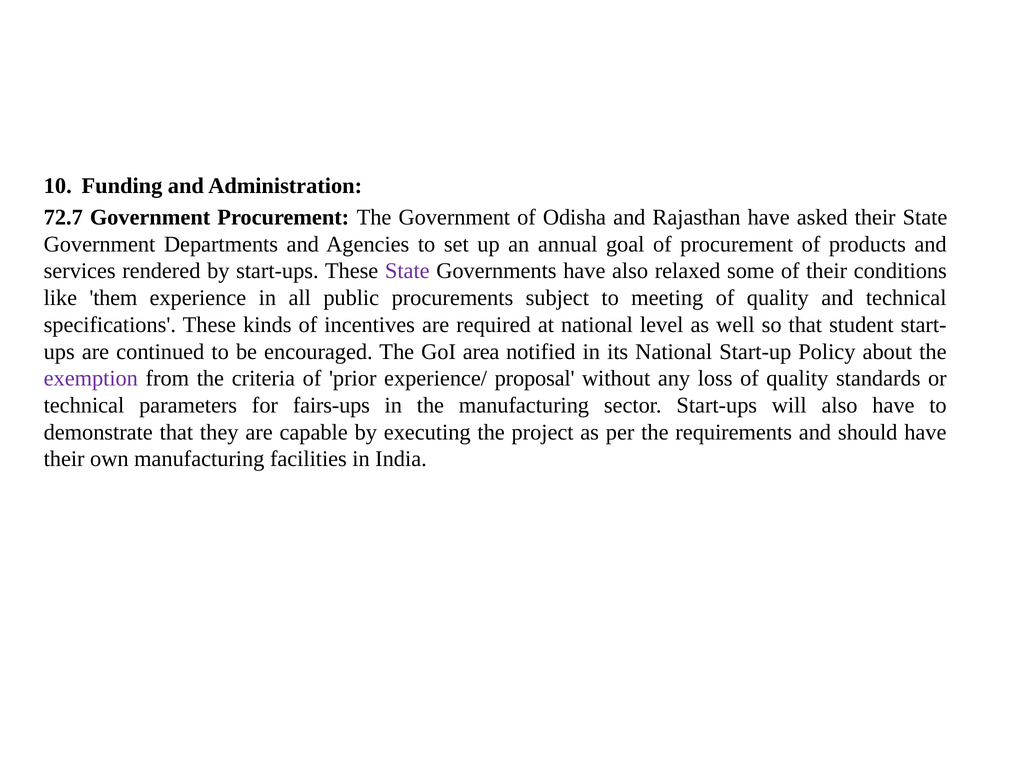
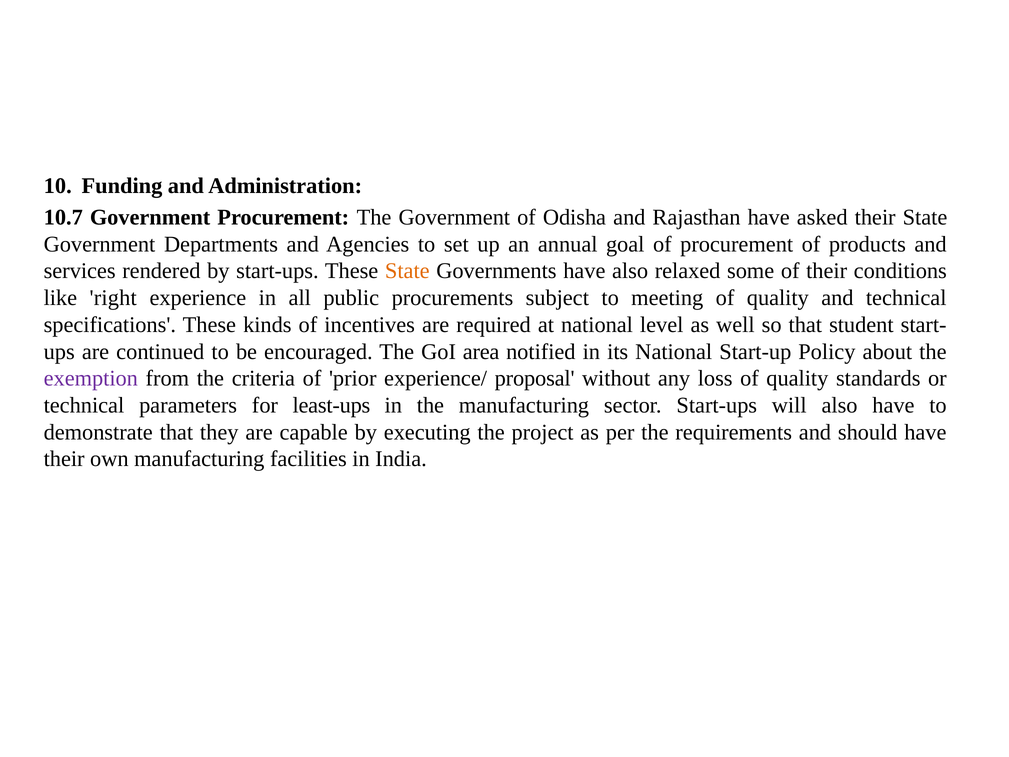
72.7: 72.7 -> 10.7 (63, 217)
State colour: purple -> orange (407, 271)
them: them -> right (113, 298)
fairs-ups: fairs-ups -> least-ups (331, 405)
